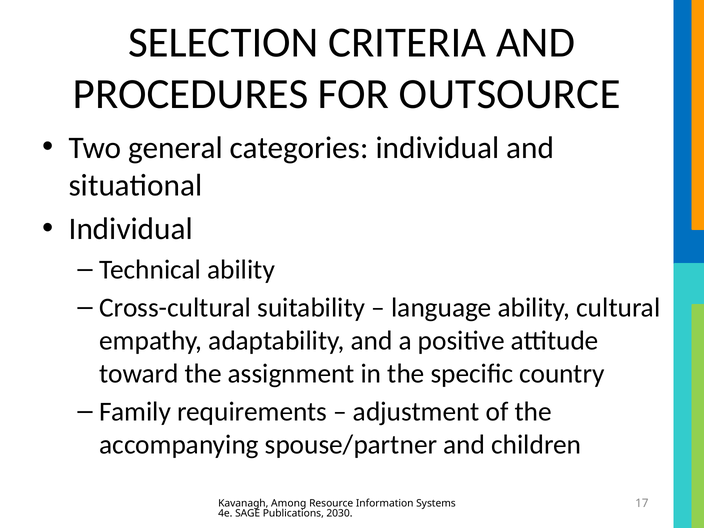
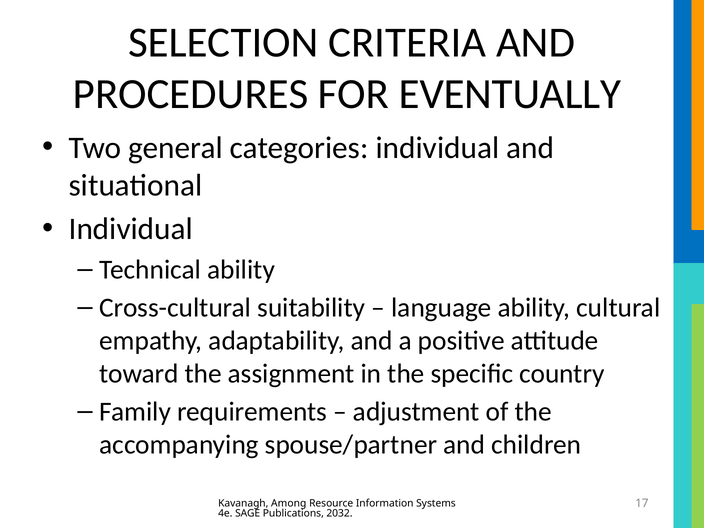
OUTSOURCE: OUTSOURCE -> EVENTUALLY (510, 94)
2030: 2030 -> 2032 (339, 514)
